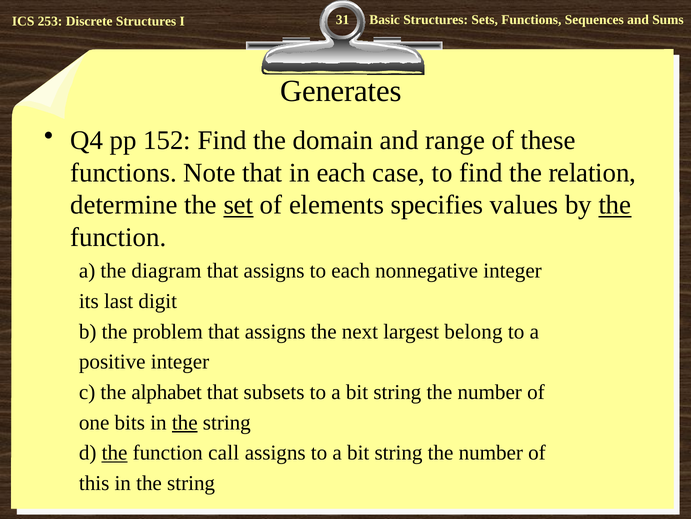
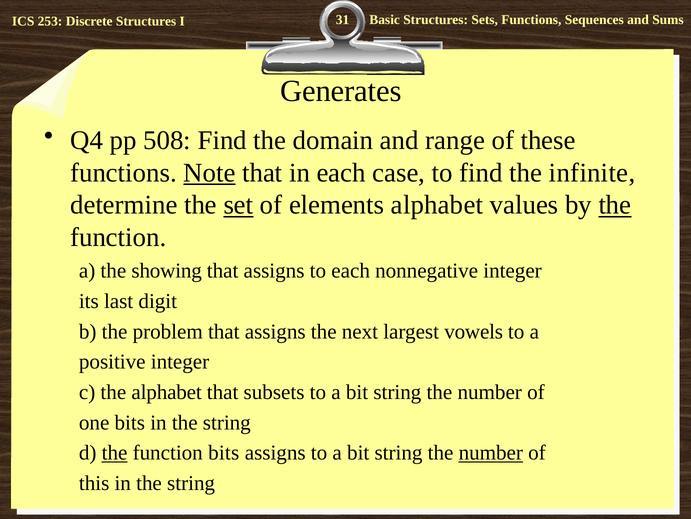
152: 152 -> 508 (167, 140)
Note underline: none -> present (209, 173)
relation: relation -> infinite (592, 173)
elements specifies: specifies -> alphabet (437, 205)
diagram: diagram -> showing (167, 270)
belong: belong -> vowels (474, 331)
the underline: present -> none (185, 422)
function call: call -> bits (224, 452)
number underline: none -> present (491, 452)
